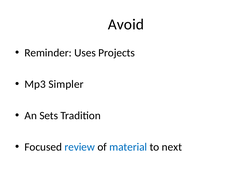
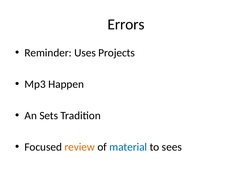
Avoid: Avoid -> Errors (126, 24)
Simpler: Simpler -> Happen (66, 84)
review colour: blue -> orange (80, 147)
next: next -> sees (172, 147)
